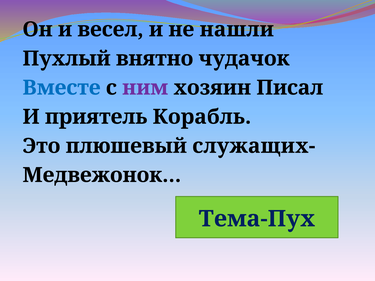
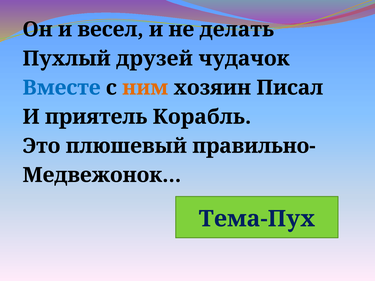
нашли: нашли -> делать (237, 29)
внятно: внятно -> друзей (155, 59)
ним colour: purple -> orange (145, 88)
служащих-: служащих- -> правильно- (254, 146)
